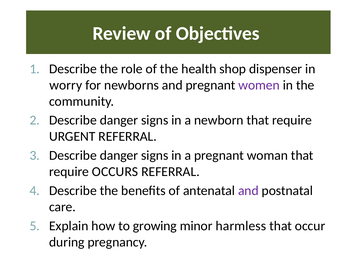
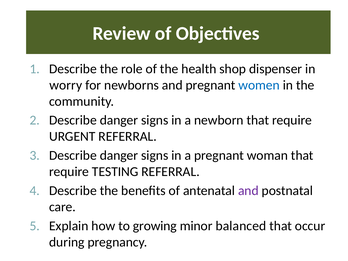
women colour: purple -> blue (259, 85)
OCCURS: OCCURS -> TESTING (115, 172)
harmless: harmless -> balanced (241, 226)
